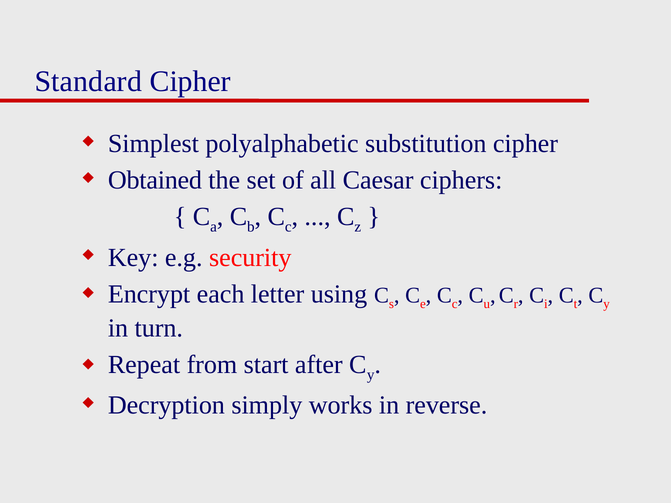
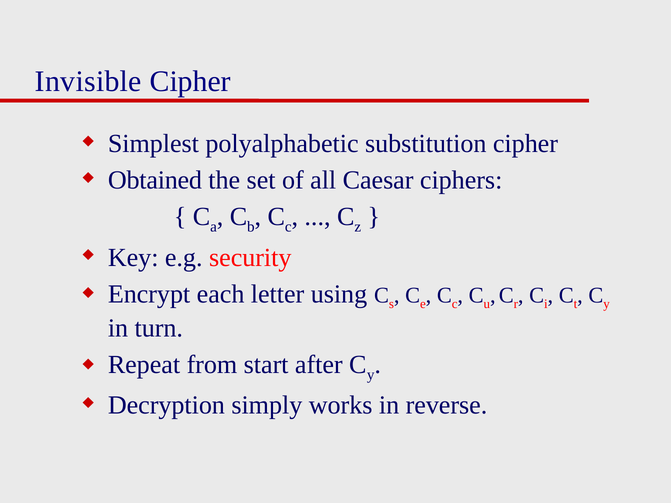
Standard: Standard -> Invisible (88, 81)
